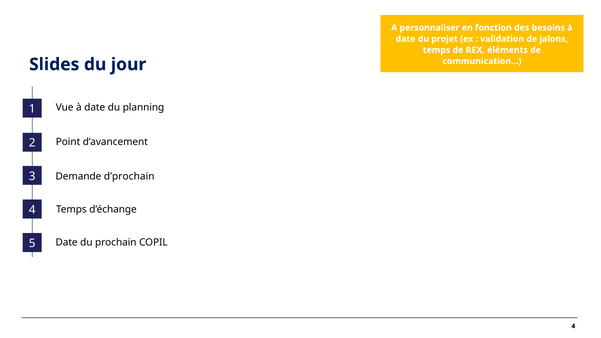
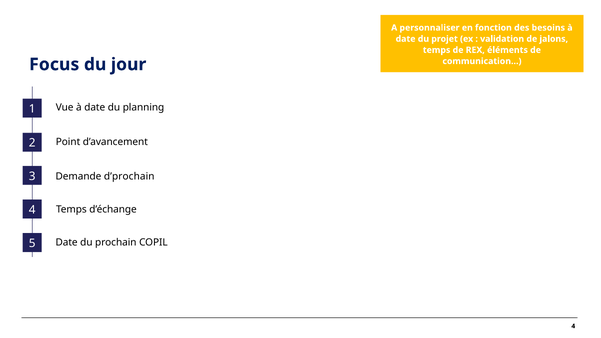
Slides: Slides -> Focus (54, 64)
